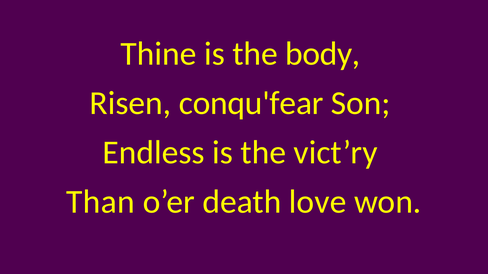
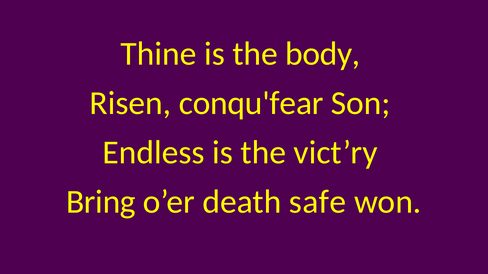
Than: Than -> Bring (101, 202)
love: love -> safe (317, 202)
